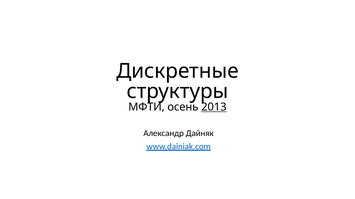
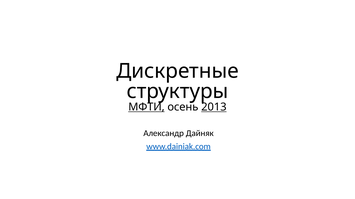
МФТИ underline: none -> present (146, 107)
